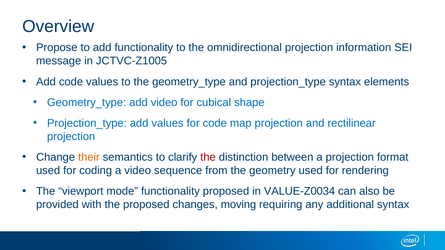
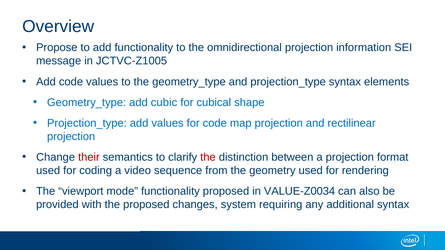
add video: video -> cubic (164, 103)
their colour: orange -> red (89, 157)
moving: moving -> system (238, 205)
